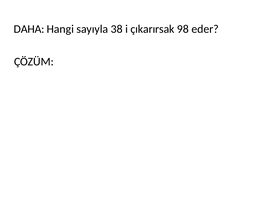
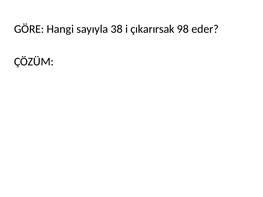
DAHA: DAHA -> GÖRE (29, 29)
